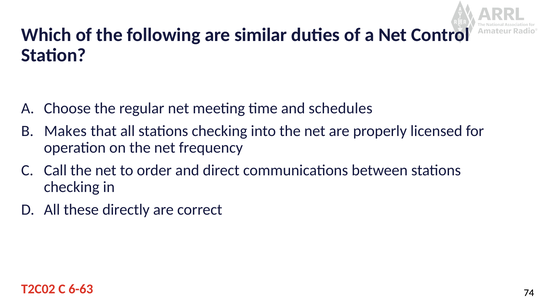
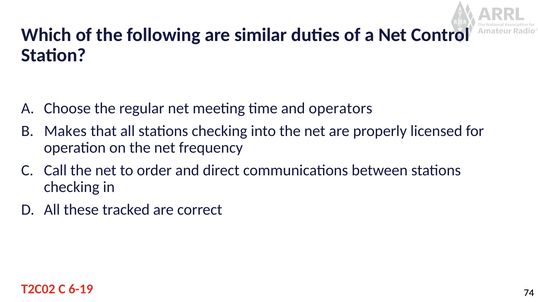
schedules: schedules -> operators (341, 109)
directly: directly -> tracked (126, 210)
6-63: 6-63 -> 6-19 (81, 290)
